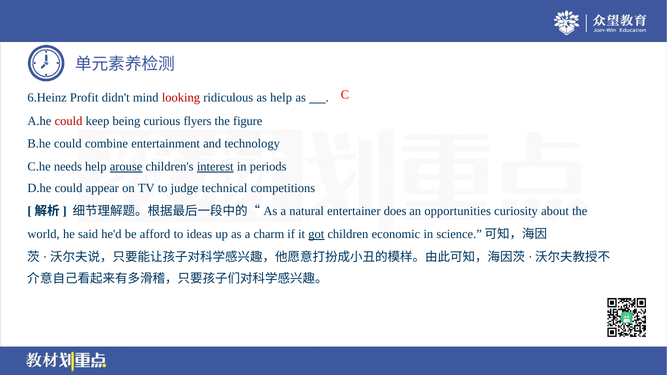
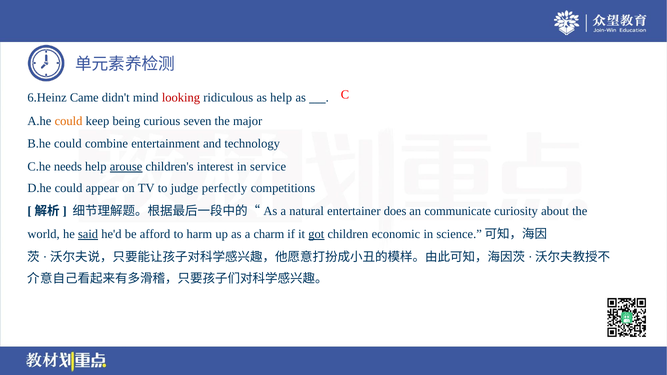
Profit: Profit -> Came (84, 97)
could colour: red -> orange (69, 121)
flyers: flyers -> seven (197, 121)
figure: figure -> major (248, 121)
interest underline: present -> none (215, 167)
periods: periods -> service (268, 167)
technical: technical -> perfectly (225, 188)
opportunities: opportunities -> communicate (458, 211)
said underline: none -> present (88, 234)
ideas: ideas -> harm (199, 234)
